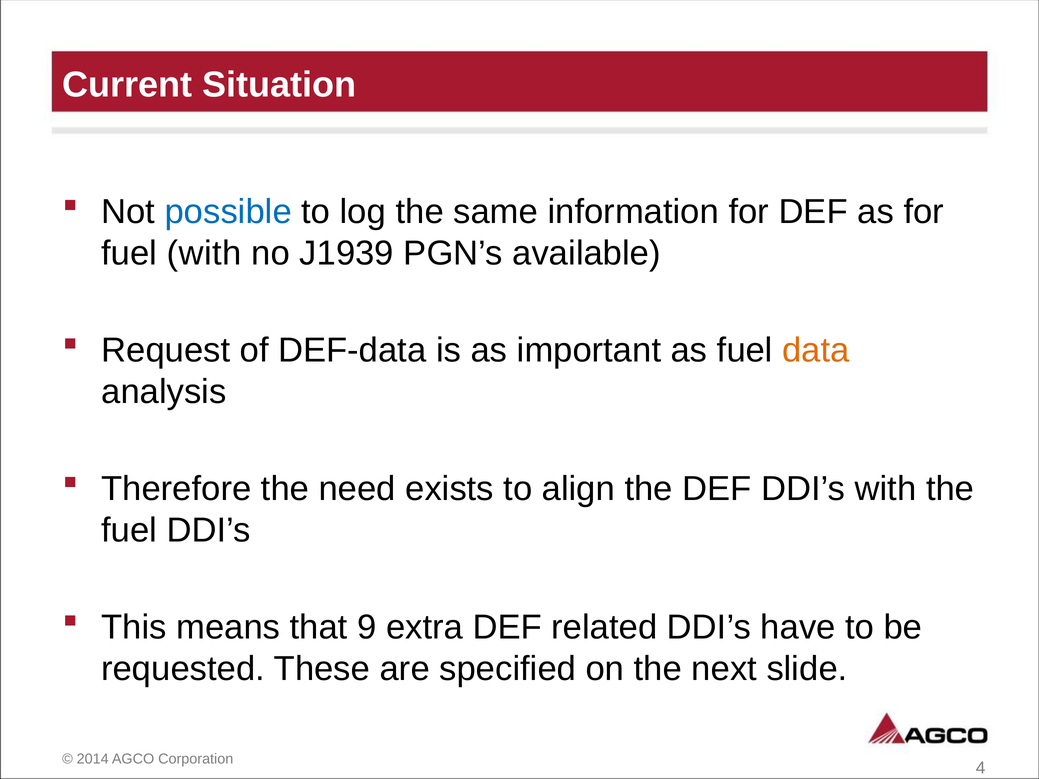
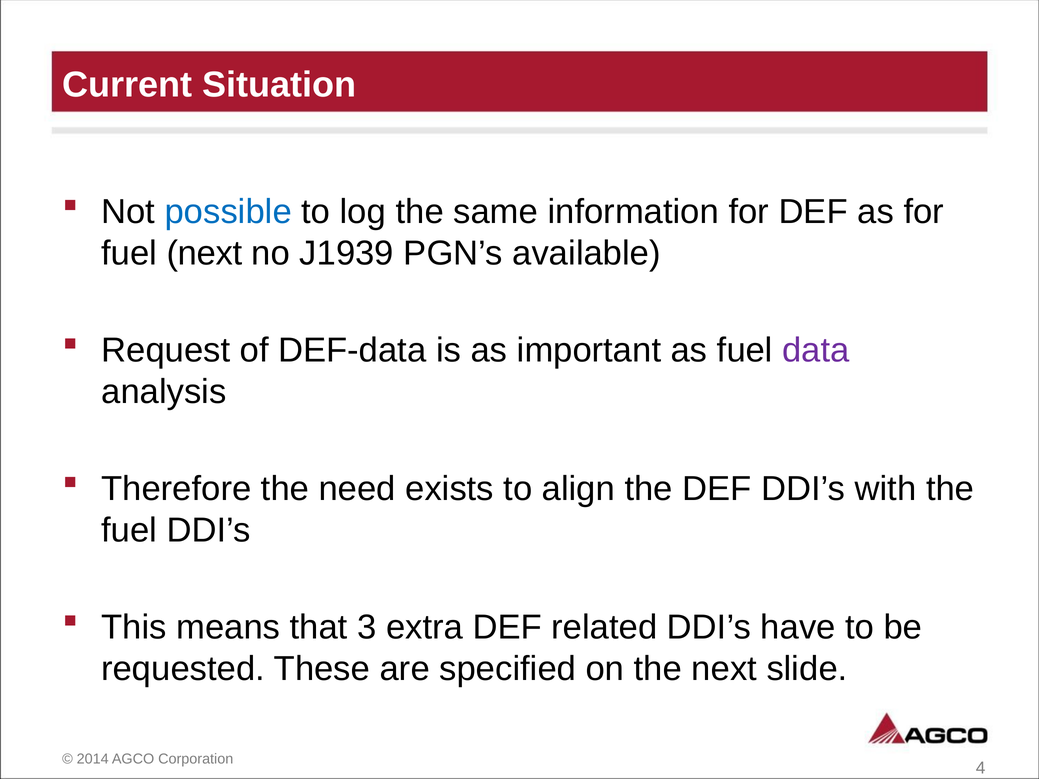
fuel with: with -> next (204, 254)
data colour: orange -> purple (816, 350)
9: 9 -> 3 (367, 627)
